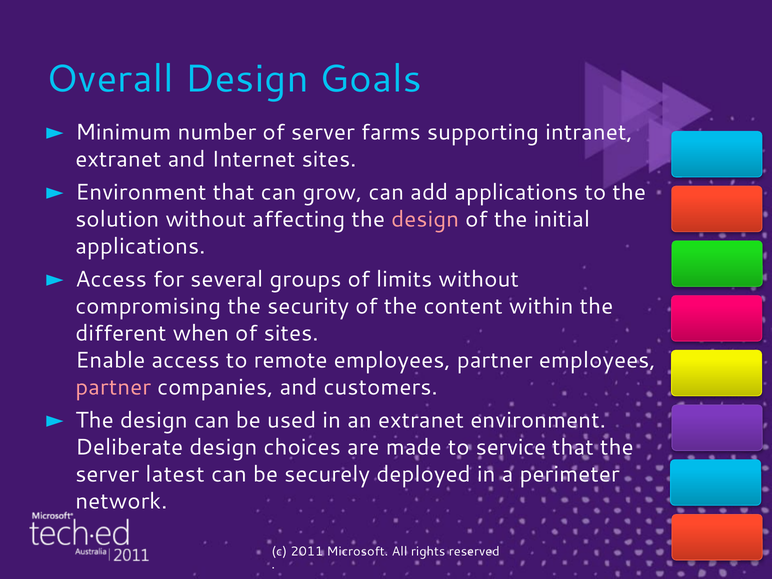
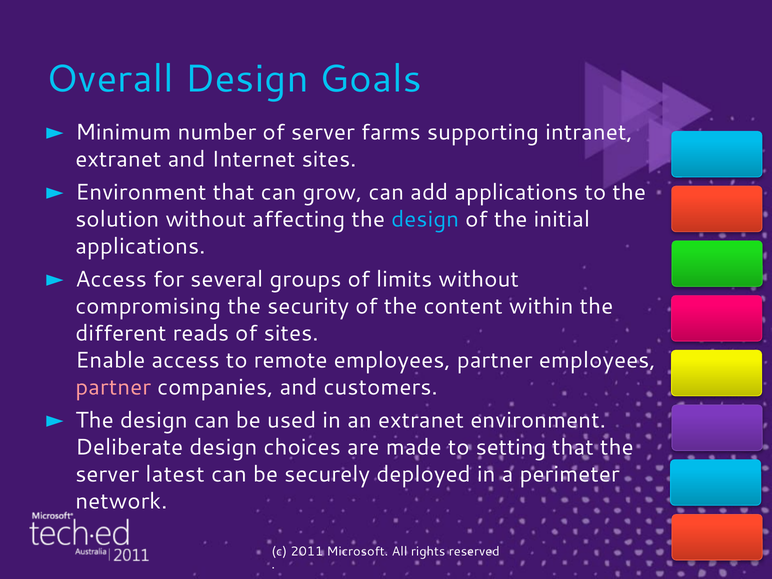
design colour: pink -> light blue (425, 219)
when: when -> reads (201, 333)
service: service -> setting (511, 447)
